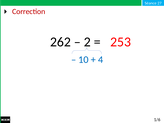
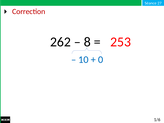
2: 2 -> 8 (87, 42)
4: 4 -> 0 (101, 60)
